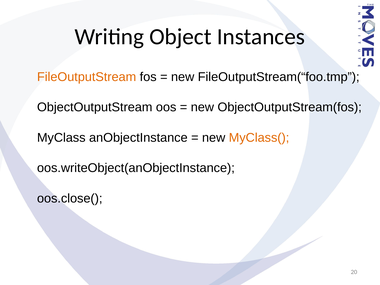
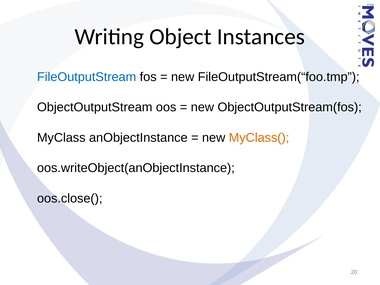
FileOutputStream colour: orange -> blue (87, 77)
